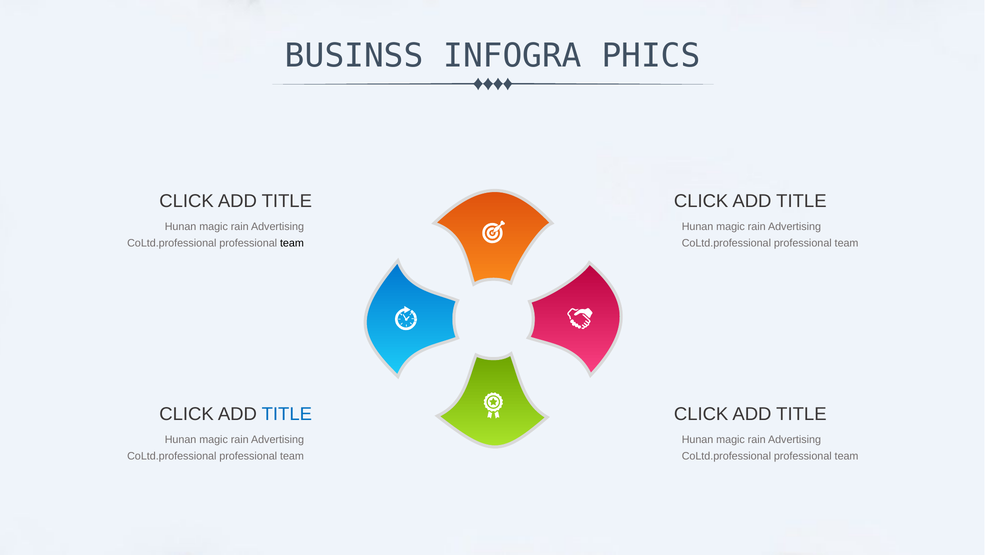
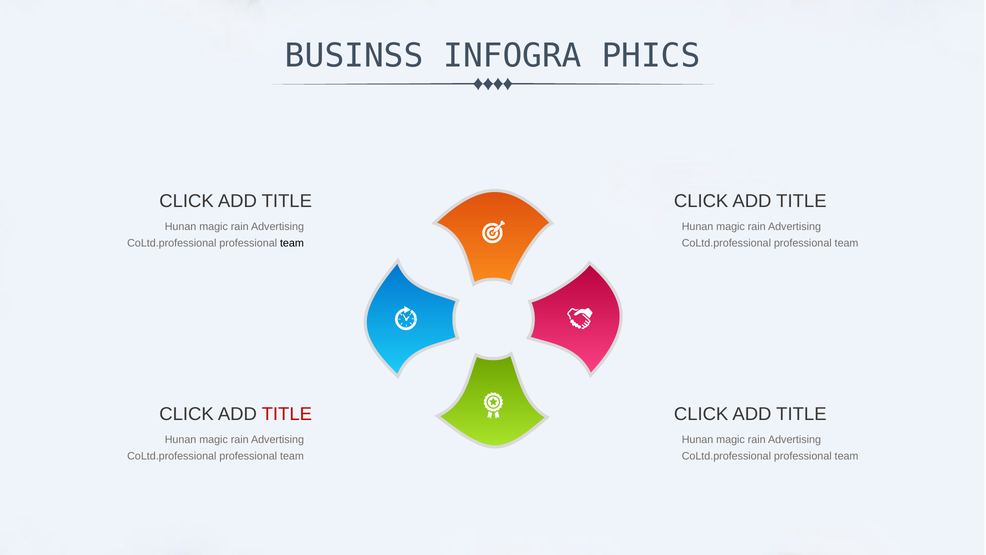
TITLE colour: blue -> red (287, 414)
